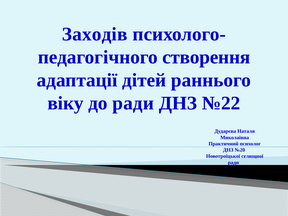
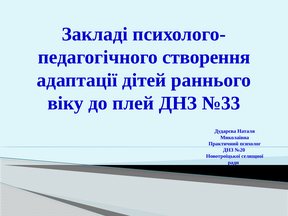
Заходів: Заходів -> Закладі (95, 34)
до ради: ради -> плей (133, 103)
№22: №22 -> №33 (221, 103)
